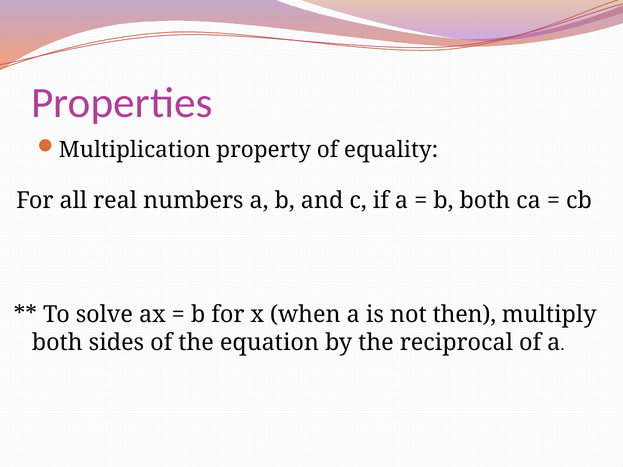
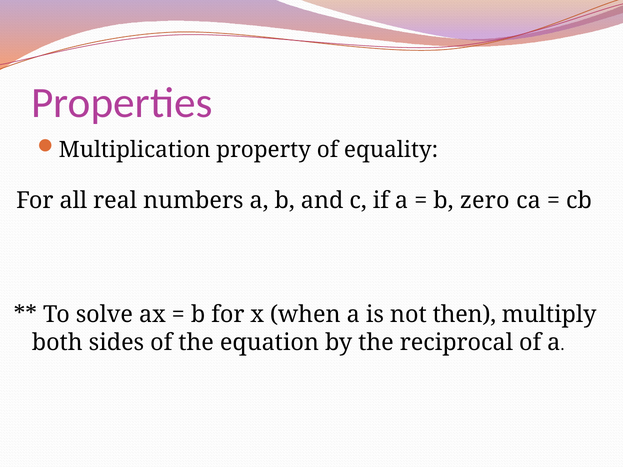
b both: both -> zero (485, 200)
